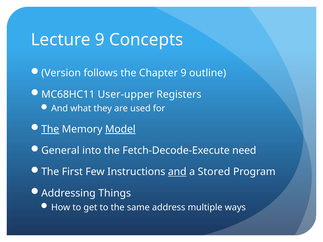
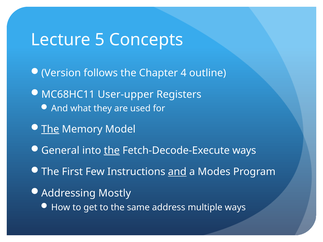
Lecture 9: 9 -> 5 (100, 40)
Chapter 9: 9 -> 4 (184, 73)
Model underline: present -> none (120, 129)
the underline: none -> present (112, 151)
Fetch-Decode-Execute need: need -> ways (244, 151)
Stored: Stored -> Modes (214, 172)
Things: Things -> Mostly (115, 193)
